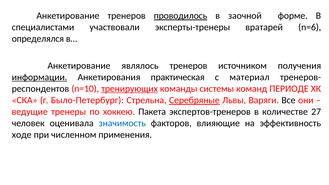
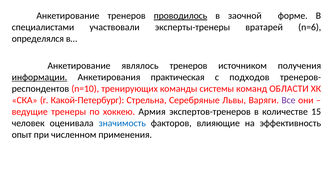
материал: материал -> подходов (249, 77)
тренирующих underline: present -> none (130, 89)
ПЕРИОДЕ: ПЕРИОДЕ -> ОБЛАСТИ (289, 89)
Было-Петербург: Было-Петербург -> Какой-Петербург (87, 100)
Серебряные underline: present -> none (194, 100)
Все colour: black -> purple (289, 100)
Пакета: Пакета -> Армия (152, 112)
27: 27 -> 15 (316, 112)
ходе: ходе -> опыт (22, 135)
